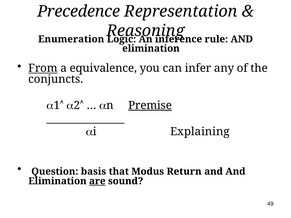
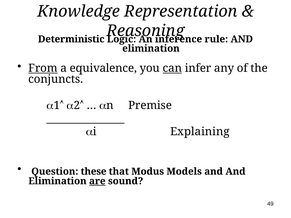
Precedence: Precedence -> Knowledge (79, 11)
Enumeration: Enumeration -> Deterministic (71, 39)
can underline: none -> present (172, 68)
Premise underline: present -> none (150, 105)
basis: basis -> these (94, 172)
Return: Return -> Models (184, 172)
